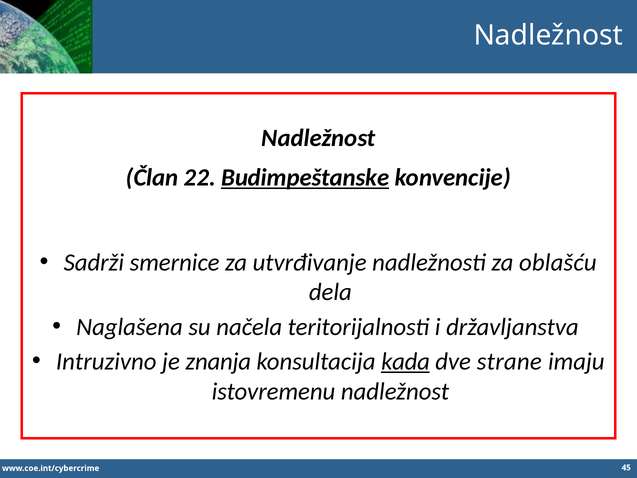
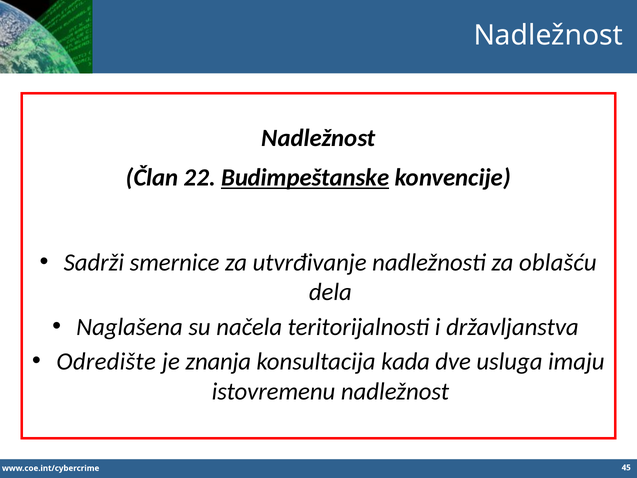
Intruzivno: Intruzivno -> Odredište (106, 361)
kada underline: present -> none (406, 361)
strane: strane -> usluga (509, 361)
